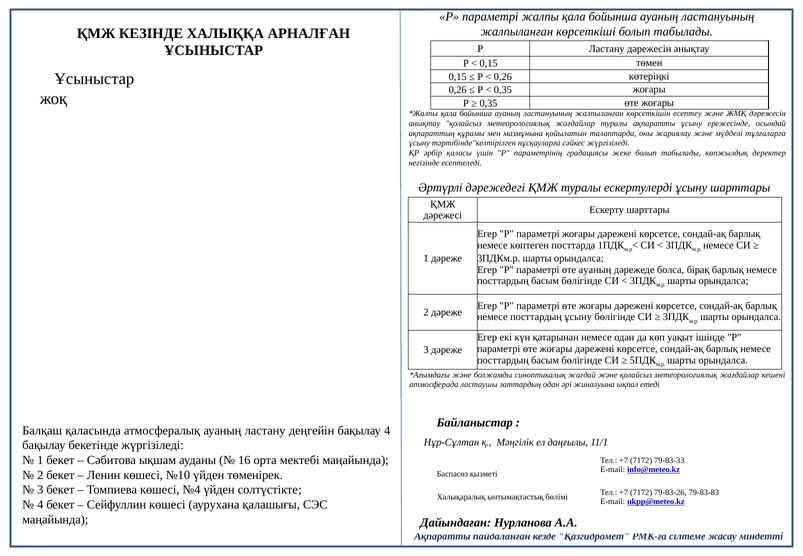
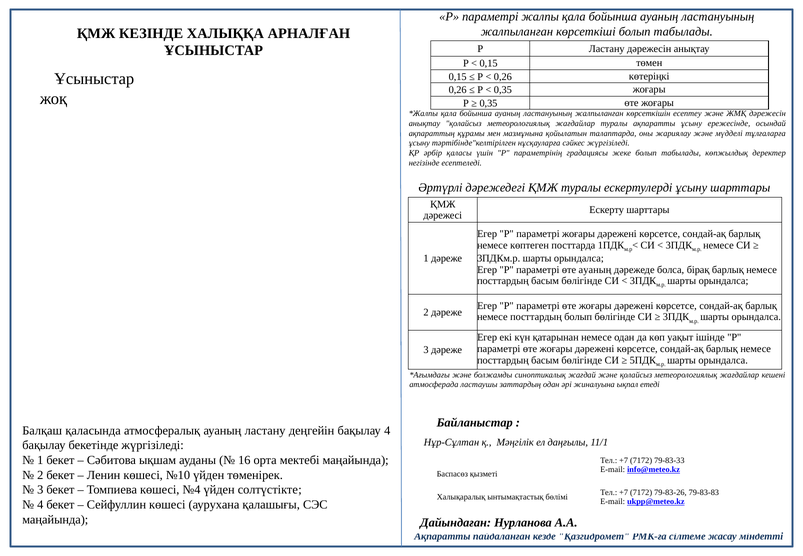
посттардың ұсыну: ұсыну -> болып (578, 317)
